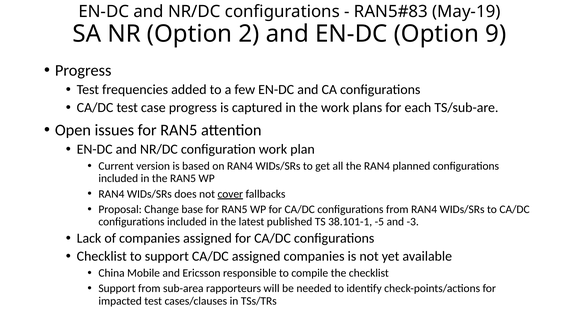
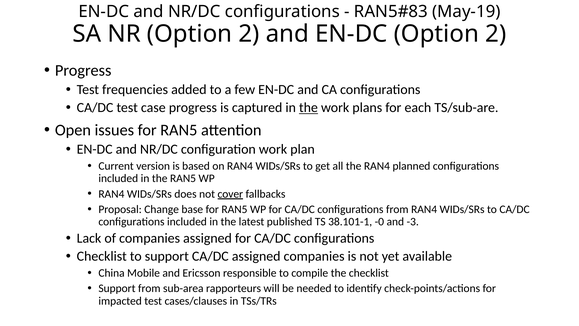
EN-DC Option 9: 9 -> 2 (496, 34)
the underline: none -> present (308, 108)
-5: -5 -> -0 (379, 221)
